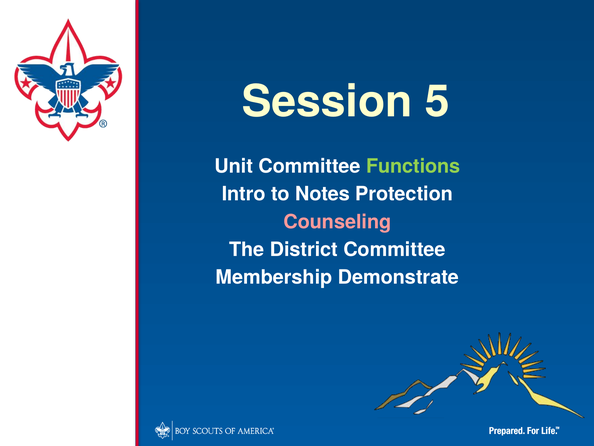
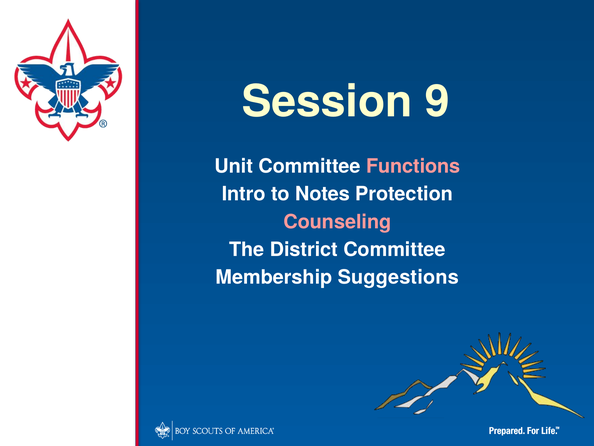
5: 5 -> 9 (437, 102)
Functions colour: light green -> pink (413, 166)
Demonstrate: Demonstrate -> Suggestions (398, 277)
